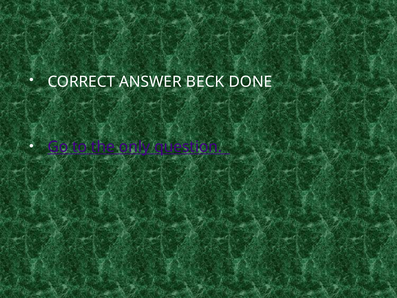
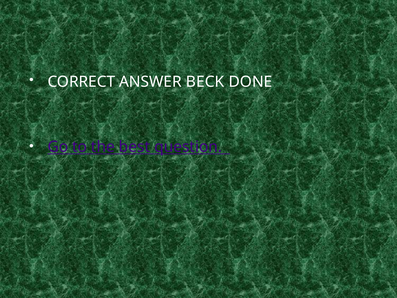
only: only -> best (135, 147)
